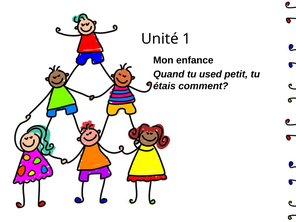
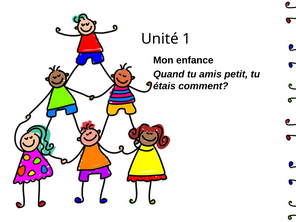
used: used -> amis (210, 74)
